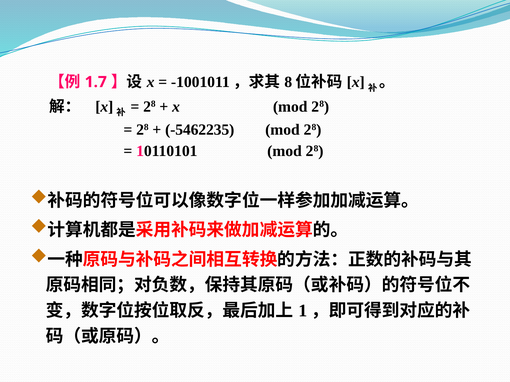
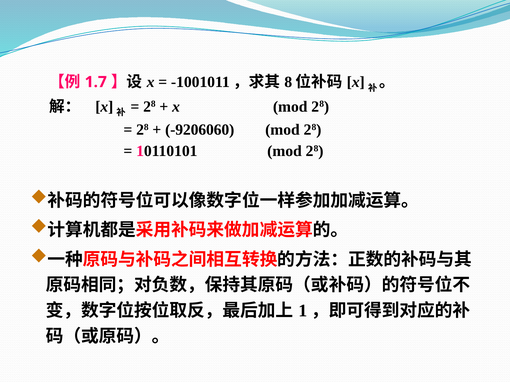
-5462235: -5462235 -> -9206060 (200, 130)
